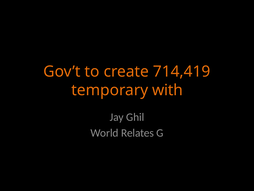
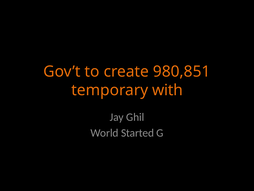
714,419: 714,419 -> 980,851 (182, 71)
Relates: Relates -> Started (137, 133)
